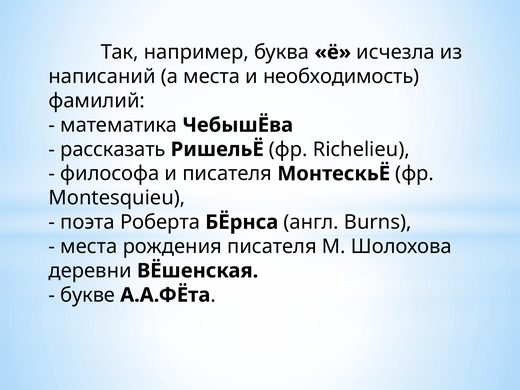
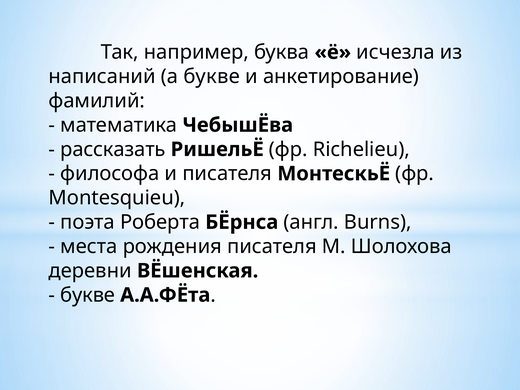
а места: места -> букве (212, 77)
необходимость: необходимость -> анкетирование (341, 77)
